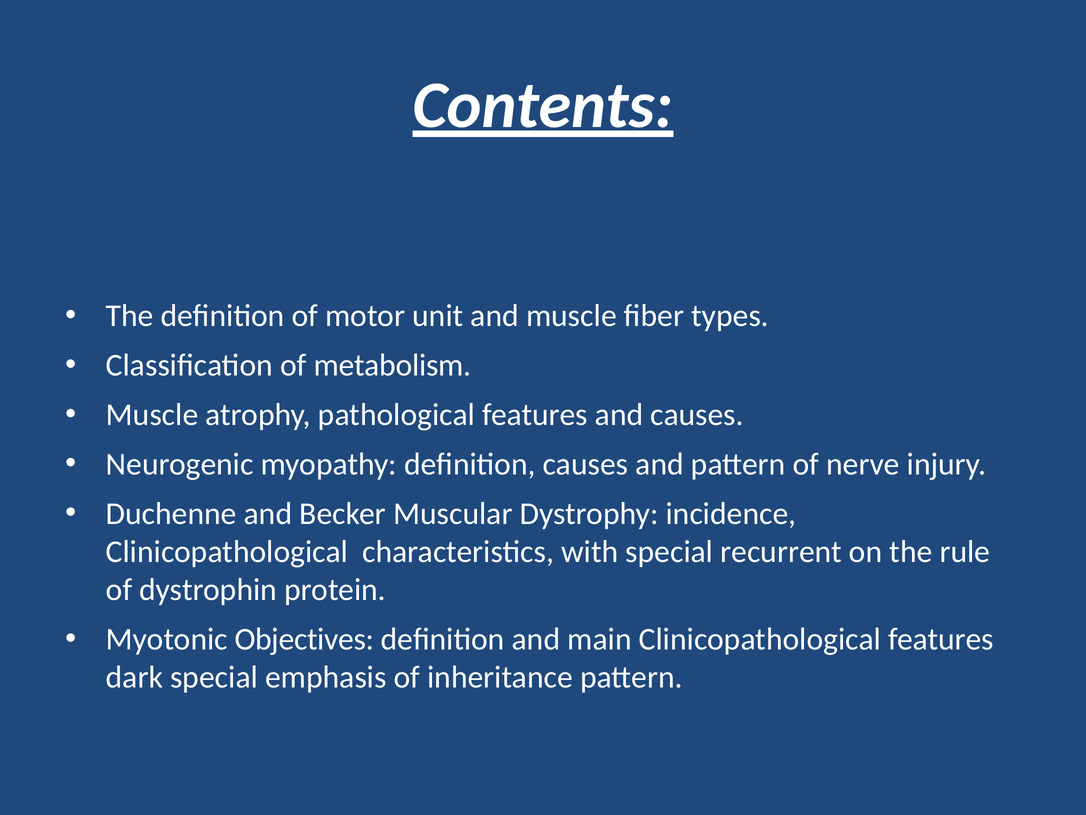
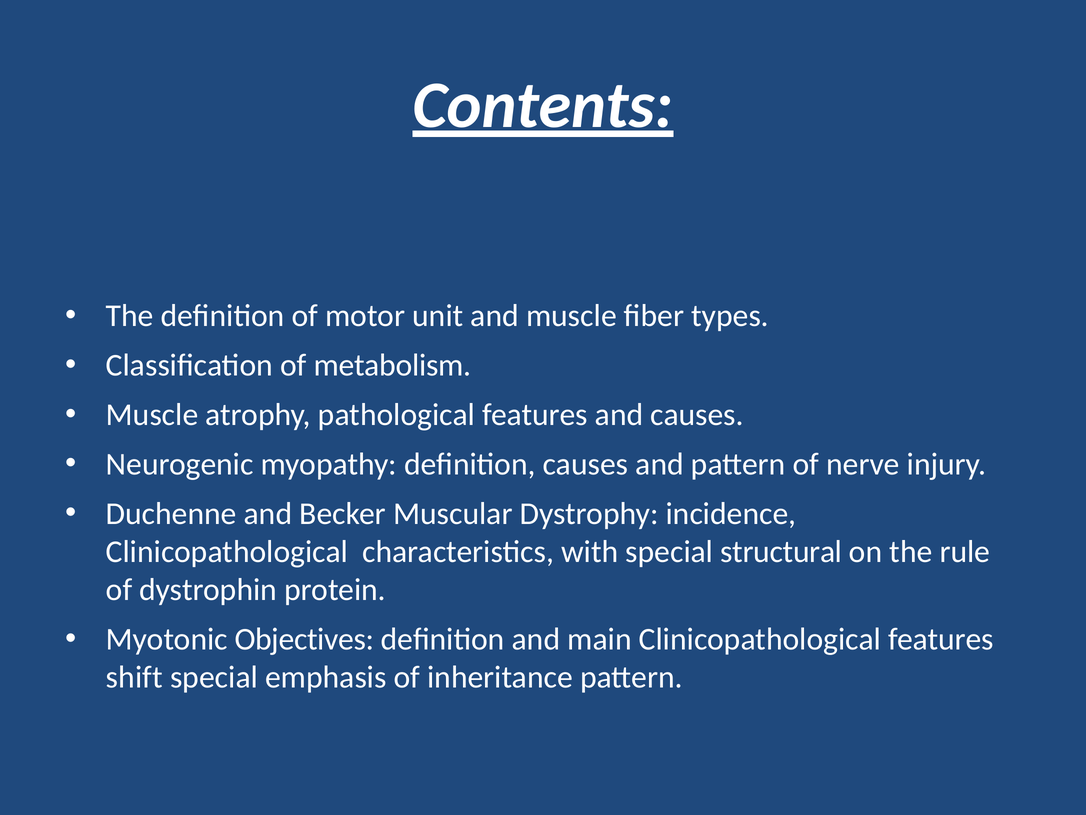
recurrent: recurrent -> structural (781, 552)
dark: dark -> shift (134, 677)
